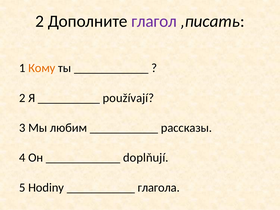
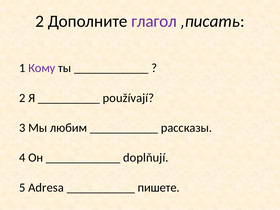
Кому colour: orange -> purple (42, 68)
Hodiny: Hodiny -> Adresa (46, 188)
глагола: глагола -> пишете (159, 188)
